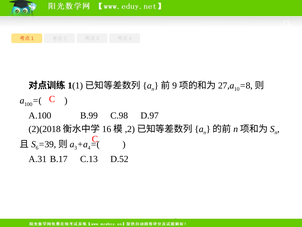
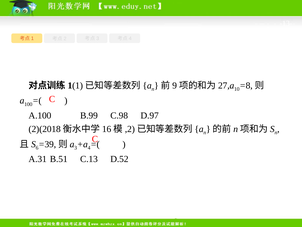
B.17: B.17 -> B.51 (59, 159)
